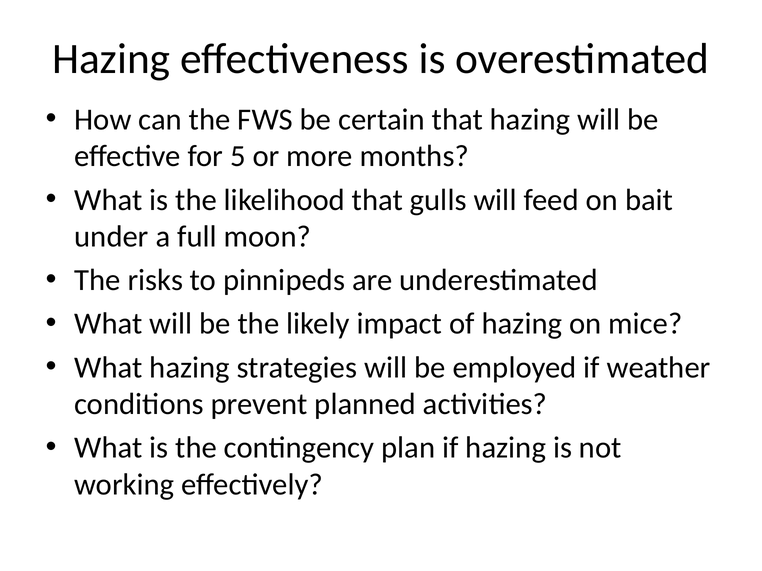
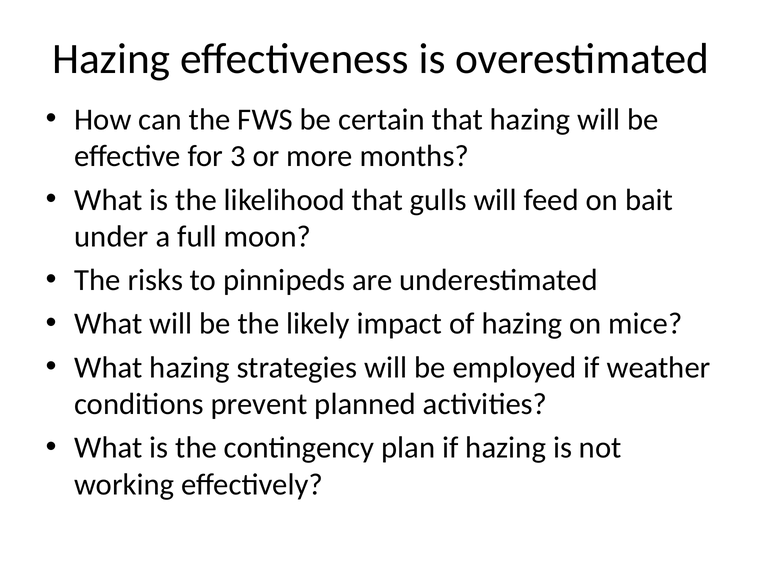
5: 5 -> 3 (238, 156)
